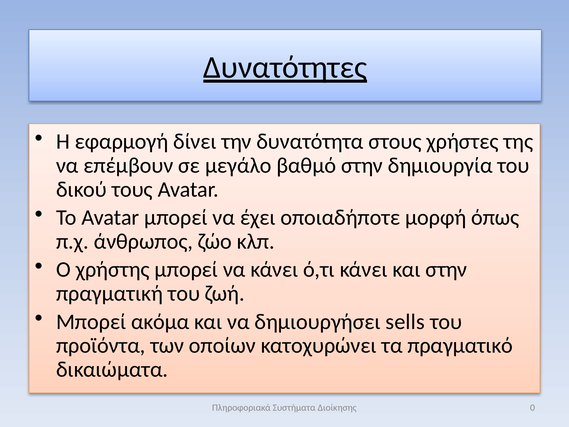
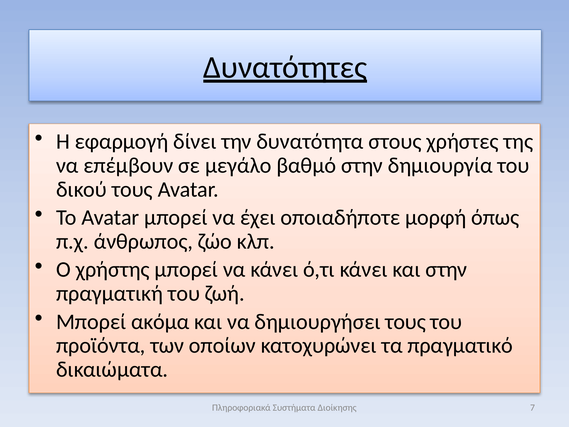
δημιουργήσει sells: sells -> τους (405, 322)
0: 0 -> 7 (533, 407)
